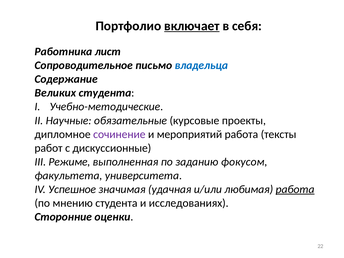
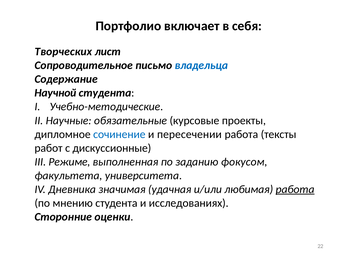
включает underline: present -> none (192, 26)
Работника: Работника -> Творческих (63, 52)
Великих: Великих -> Научной (55, 93)
сочинение colour: purple -> blue (119, 134)
мероприятий: мероприятий -> пересечении (189, 134)
Успешное: Успешное -> Дневника (72, 189)
